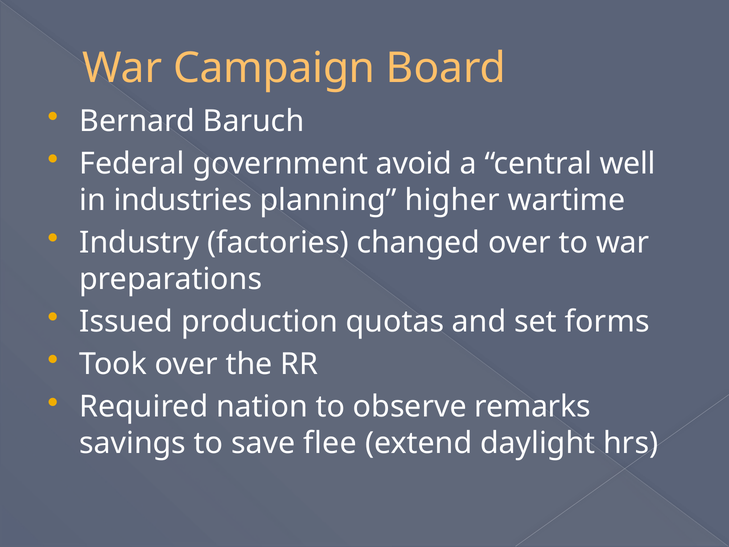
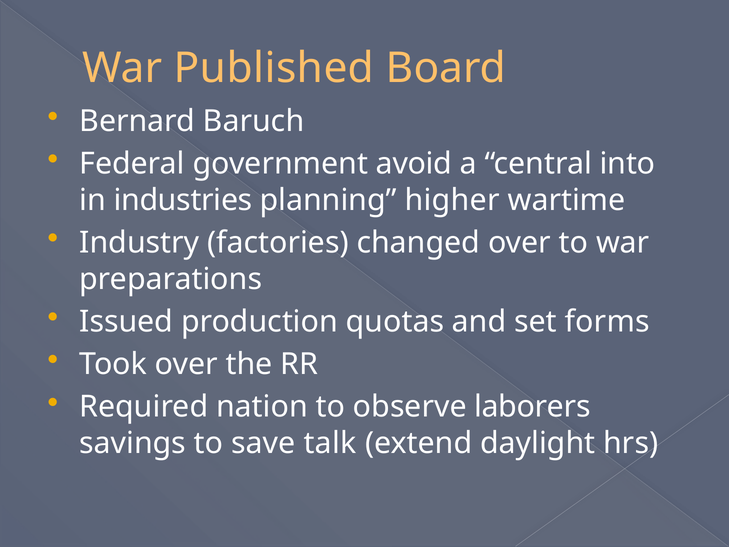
Campaign: Campaign -> Published (274, 68)
well: well -> into (627, 164)
remarks: remarks -> laborers (532, 407)
flee: flee -> talk (330, 443)
